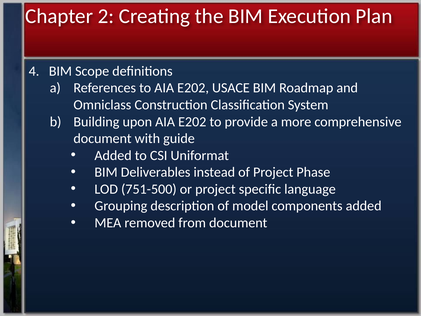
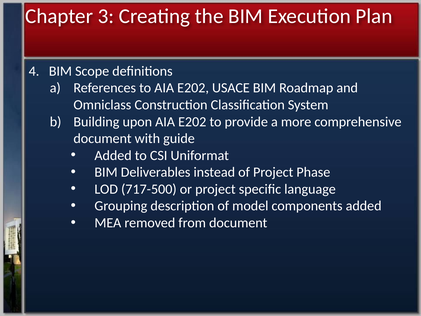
2: 2 -> 3 (106, 16)
751-500: 751-500 -> 717-500 (149, 189)
